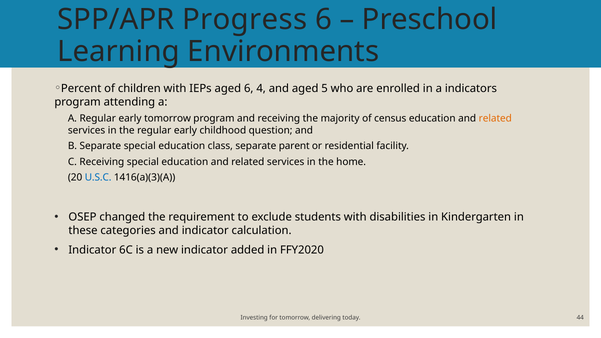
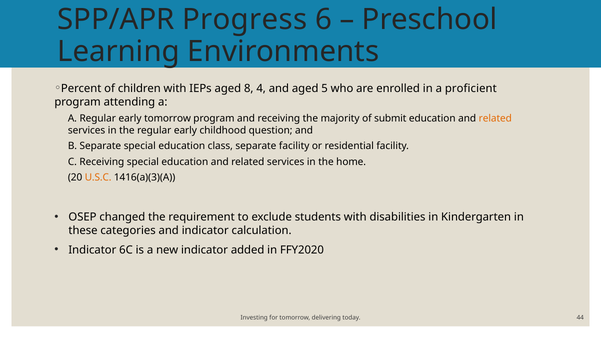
aged 6: 6 -> 8 (249, 88)
indicators: indicators -> proficient (471, 88)
census: census -> submit (390, 118)
separate parent: parent -> facility (294, 146)
U.S.C colour: blue -> orange (98, 178)
